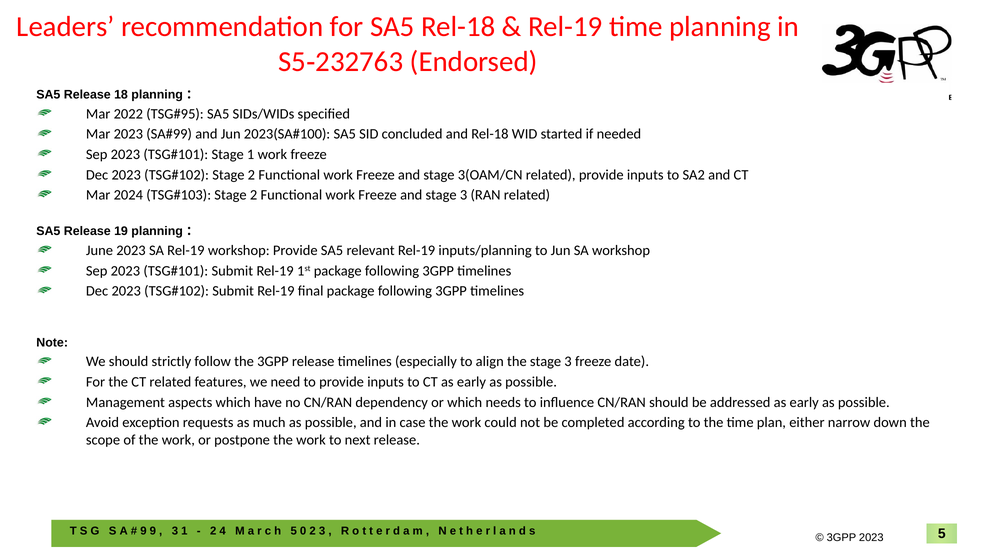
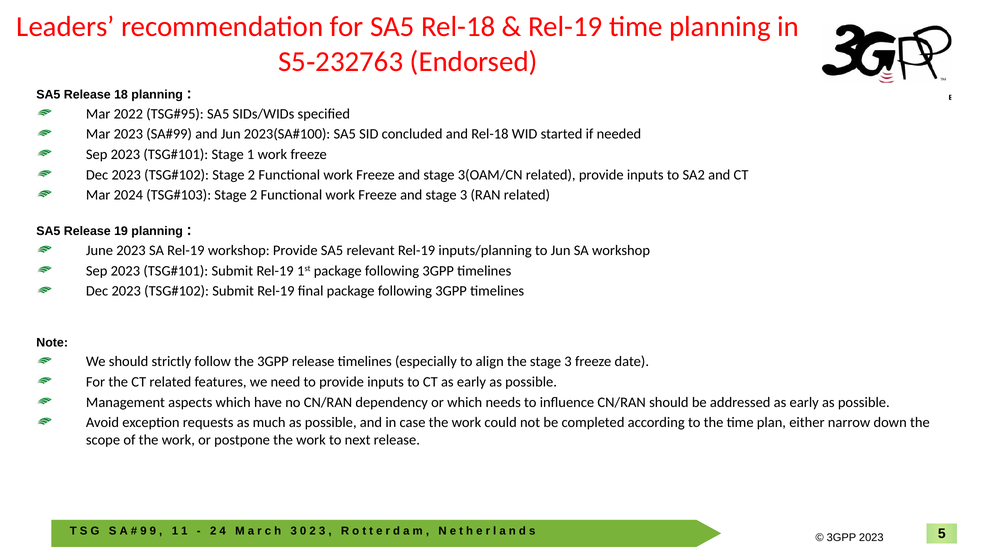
3: 3 -> 1 (175, 530)
5: 5 -> 3 (294, 530)
